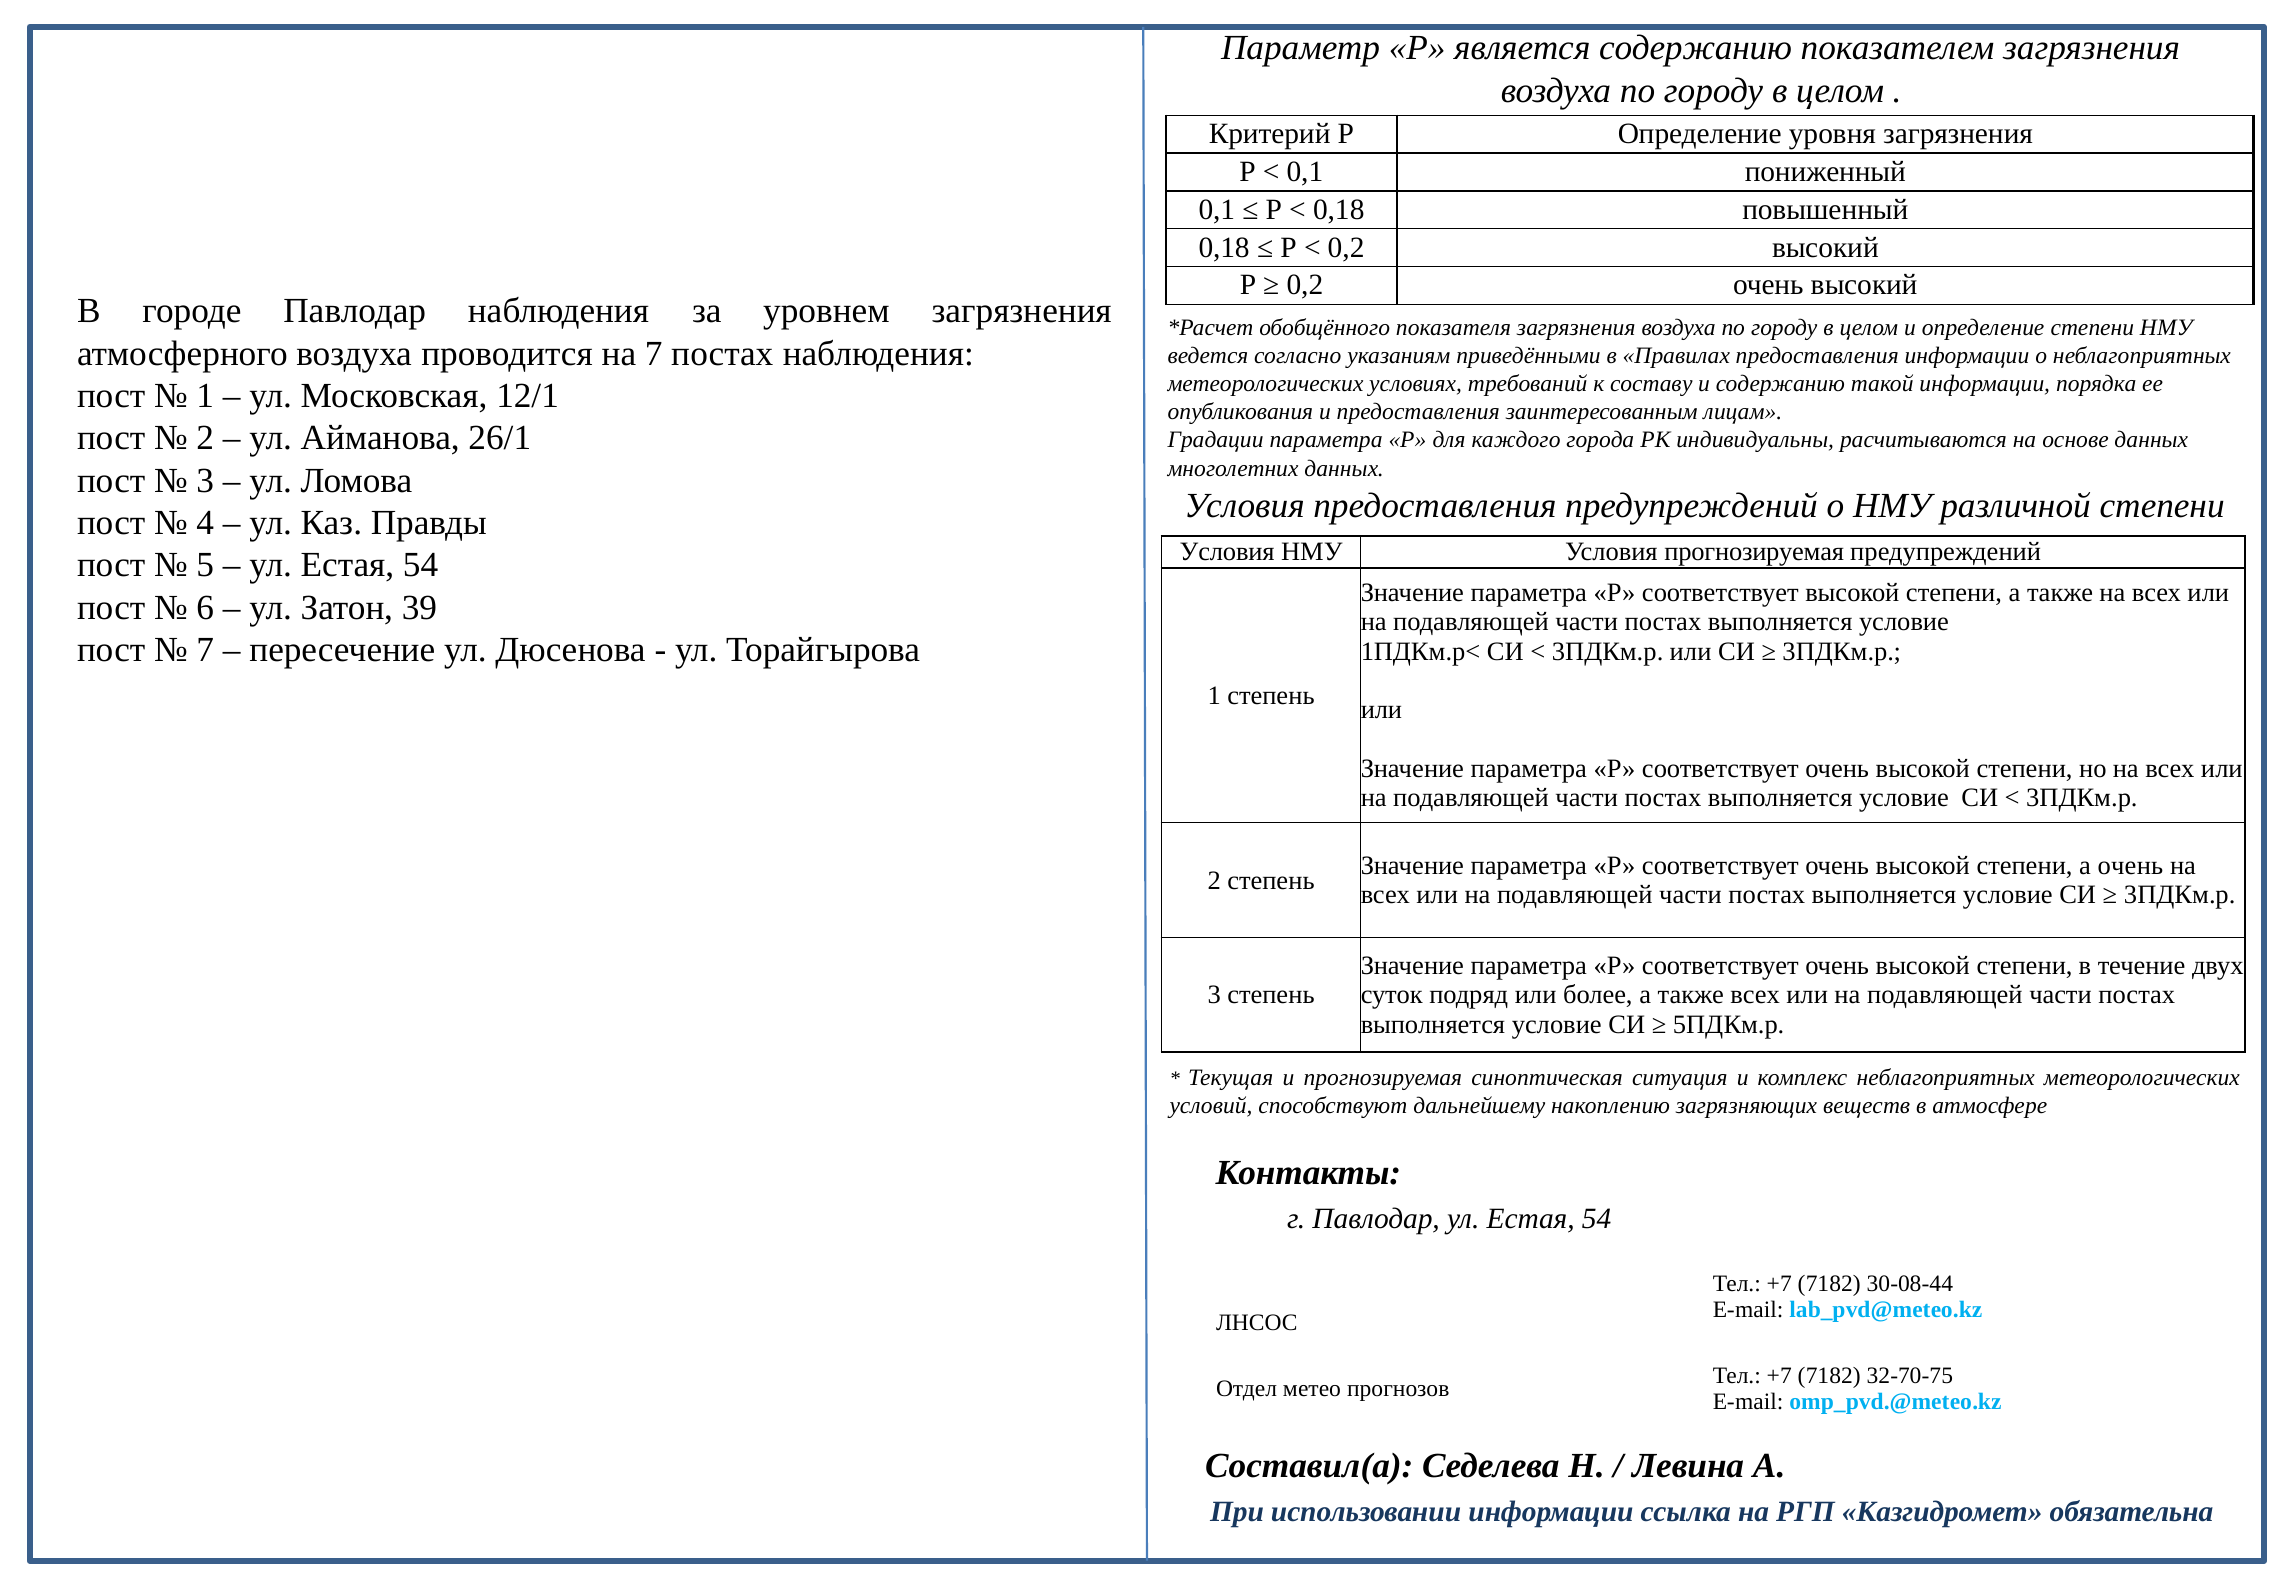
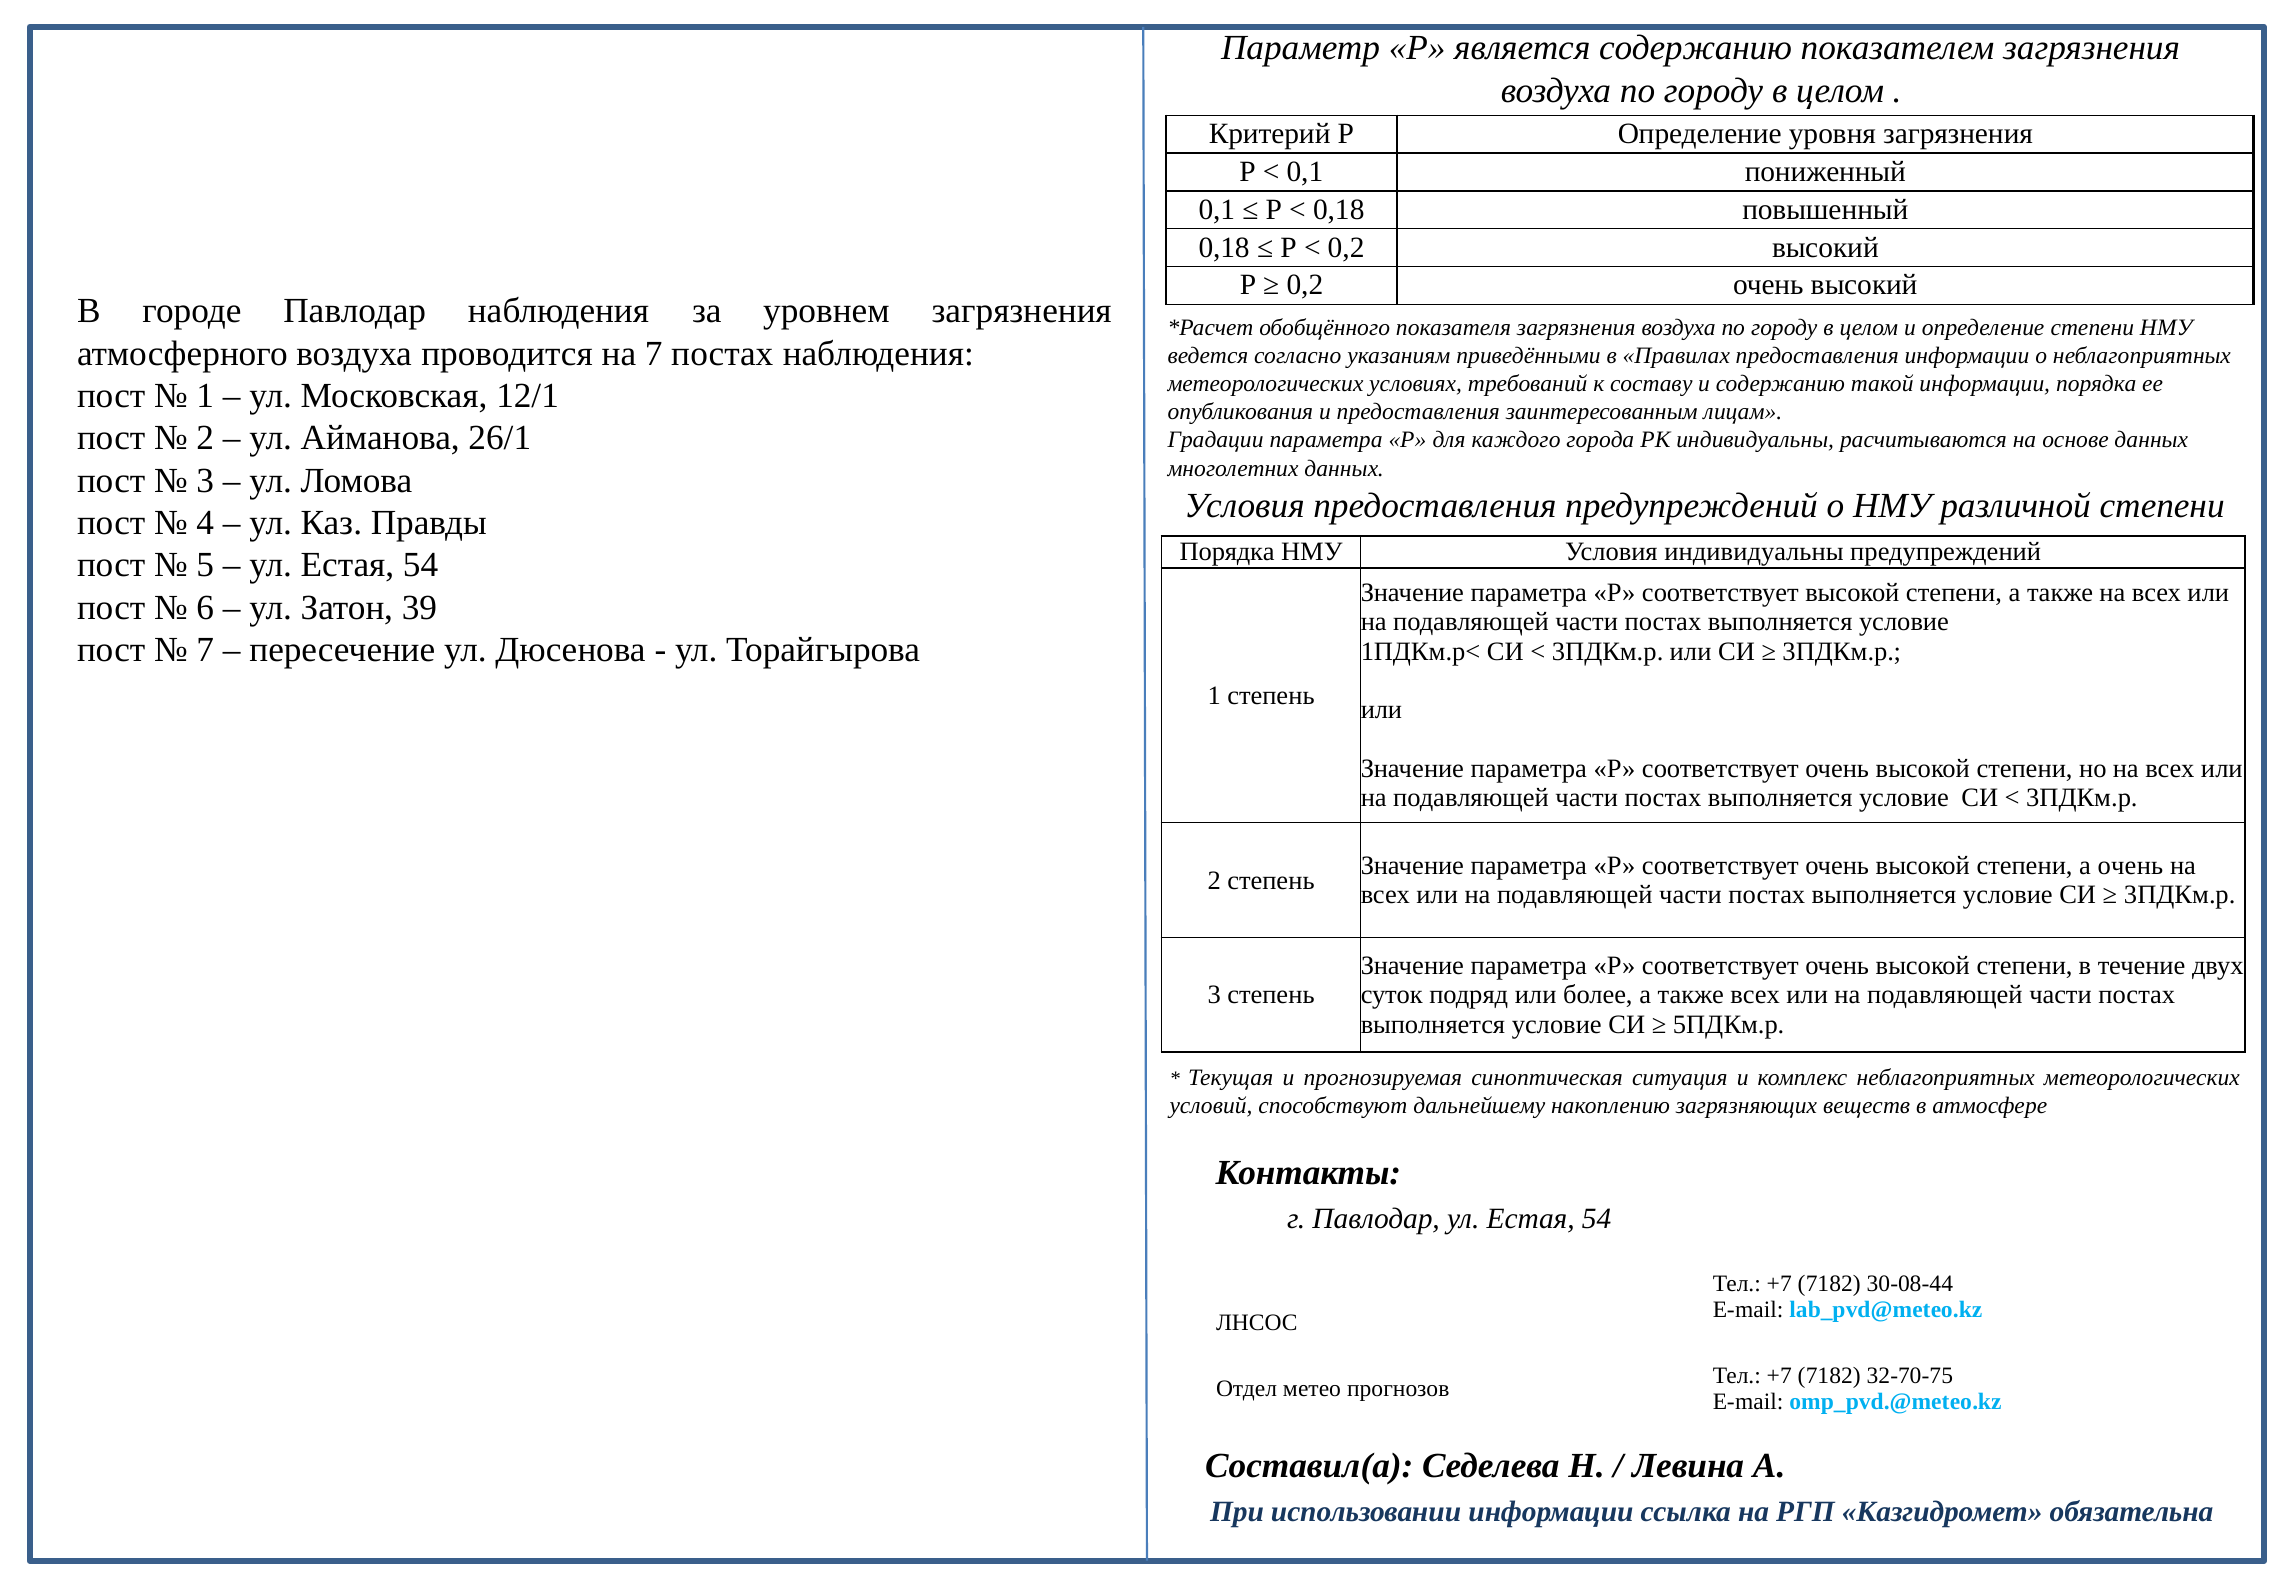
Условия: Условия -> Порядка (1227, 552)
Условия прогнозируемая: прогнозируемая -> индивидуальны (1754, 552)
